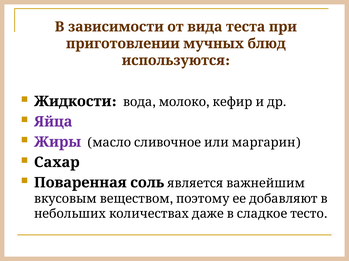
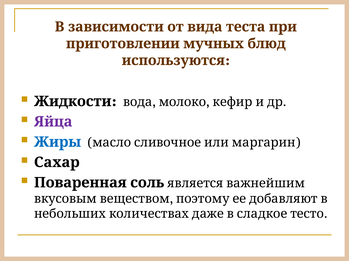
Жиры colour: purple -> blue (58, 142)
